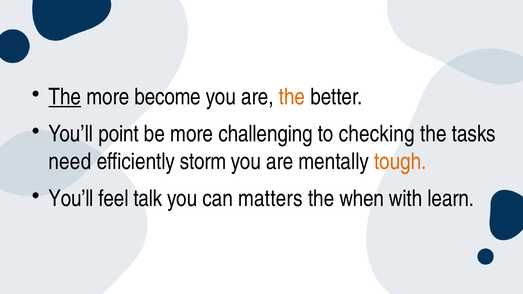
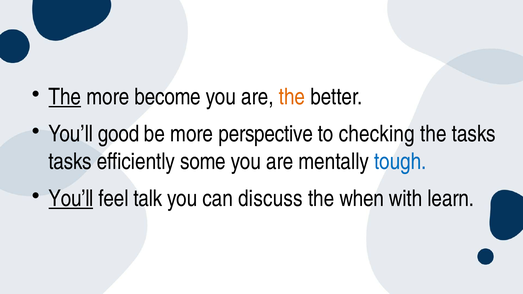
point: point -> good (119, 134)
challenging: challenging -> perspective (266, 134)
need: need -> tasks (70, 162)
storm: storm -> some (203, 162)
tough colour: orange -> blue (400, 162)
You’ll underline: none -> present (71, 199)
matters: matters -> discuss (270, 199)
